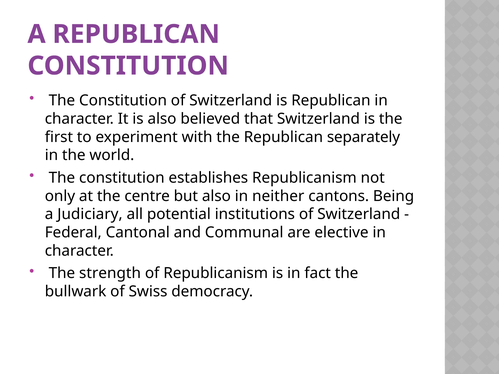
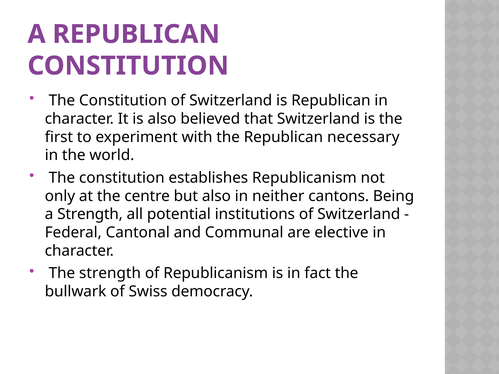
separately: separately -> necessary (363, 137)
a Judiciary: Judiciary -> Strength (90, 214)
